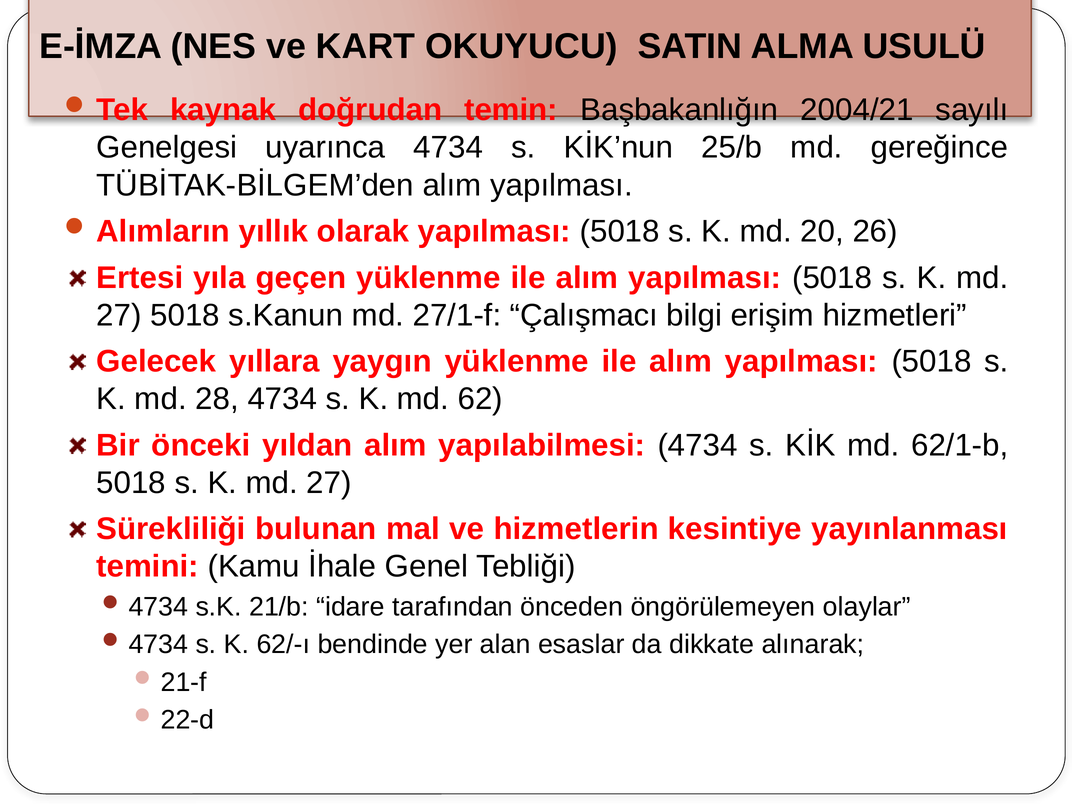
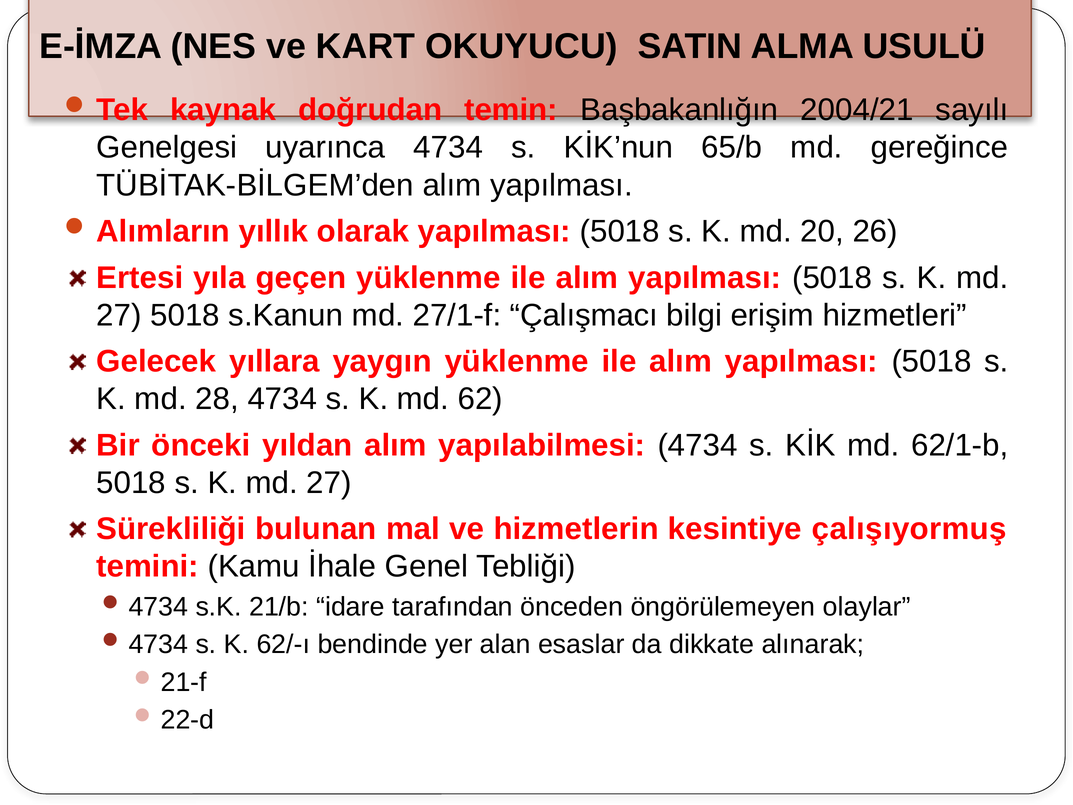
25/b: 25/b -> 65/b (732, 148)
yayınlanması: yayınlanması -> çalışıyormuş (909, 529)
